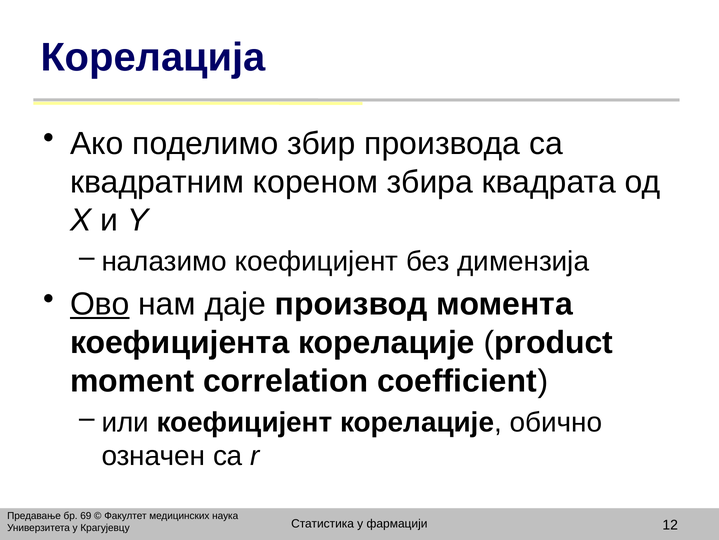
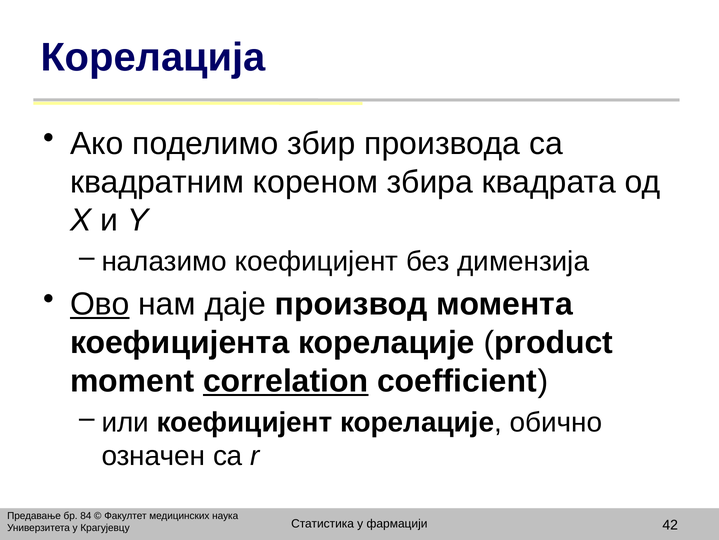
correlation underline: none -> present (286, 381)
69: 69 -> 84 (86, 515)
12: 12 -> 42 (670, 525)
